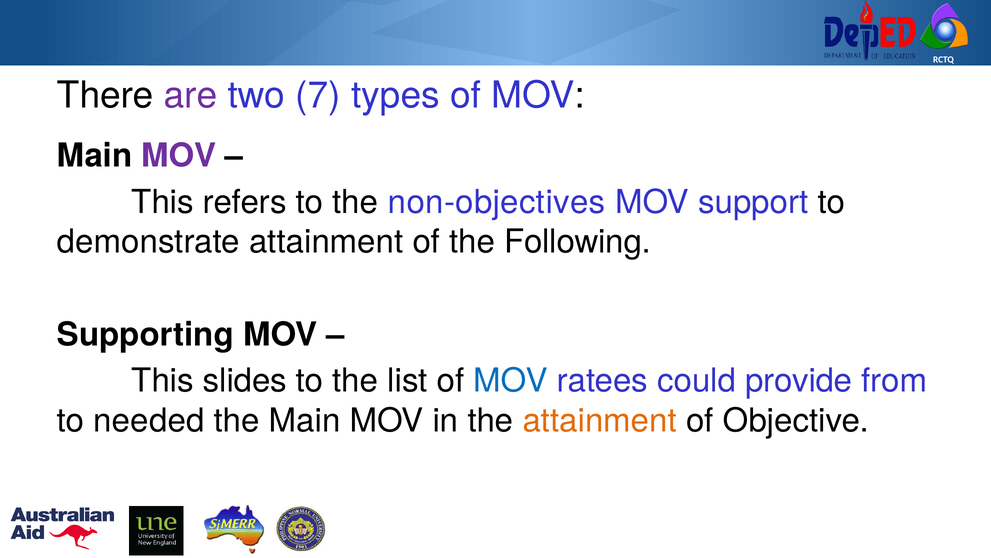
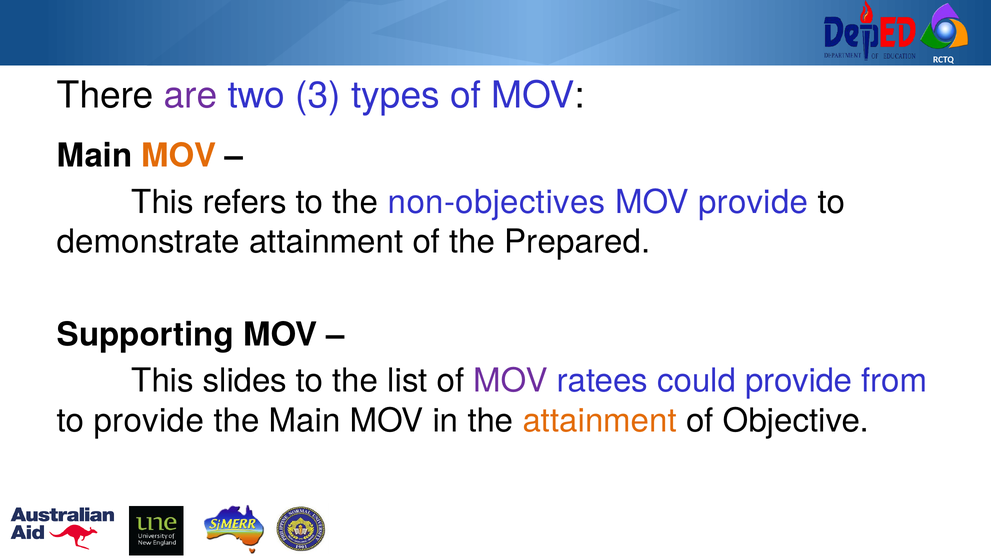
7: 7 -> 3 (318, 96)
MOV colour: purple -> orange (179, 156)
MOV support: support -> provide (753, 202)
Following: Following -> Prepared (577, 242)
MOV colour: blue -> purple (511, 381)
to needed: needed -> provide (149, 420)
